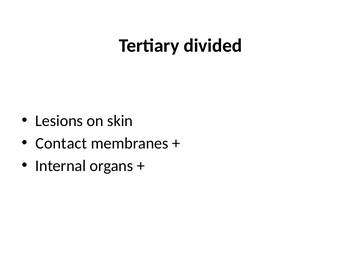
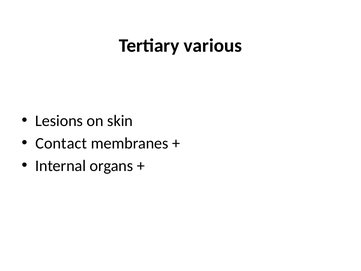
divided: divided -> various (213, 45)
